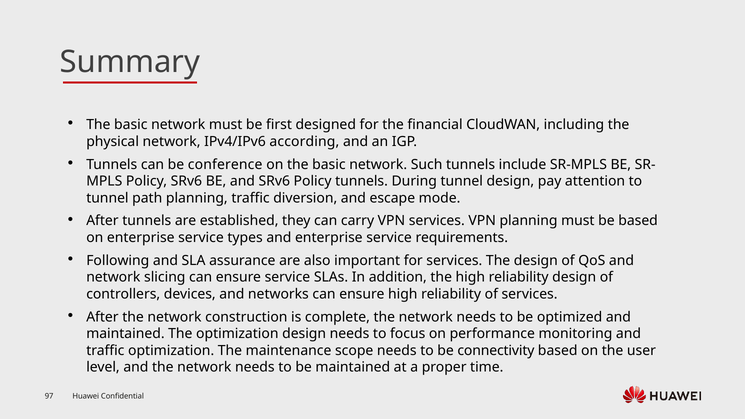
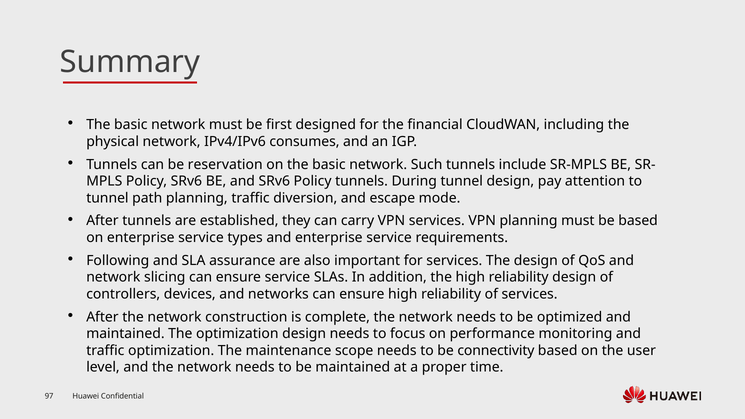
according: according -> consumes (304, 142)
conference: conference -> reservation (225, 164)
